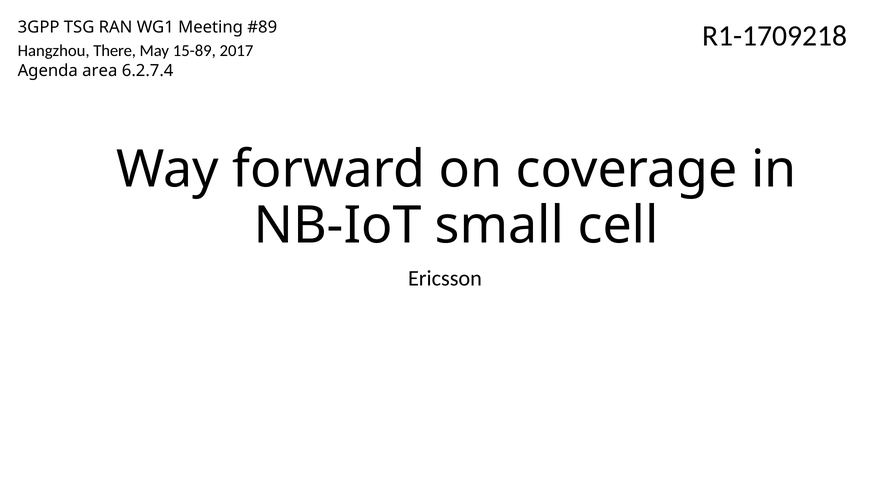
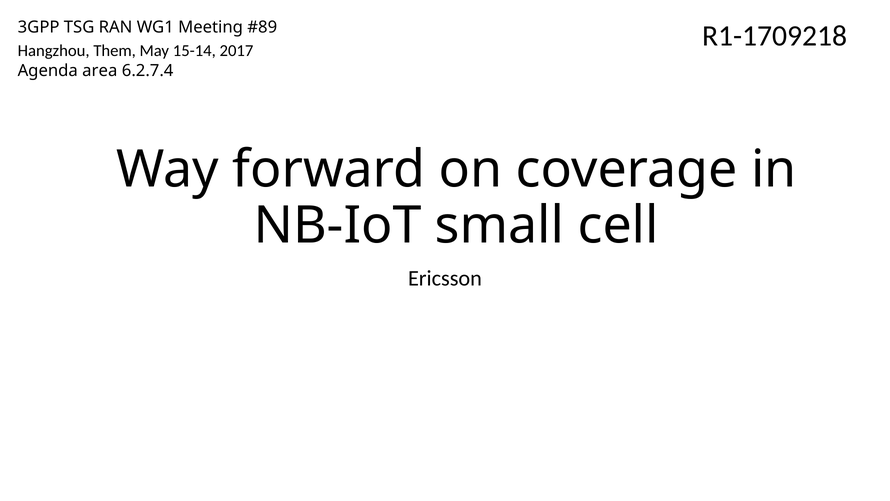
There: There -> Them (115, 51)
15-89: 15-89 -> 15-14 (194, 51)
